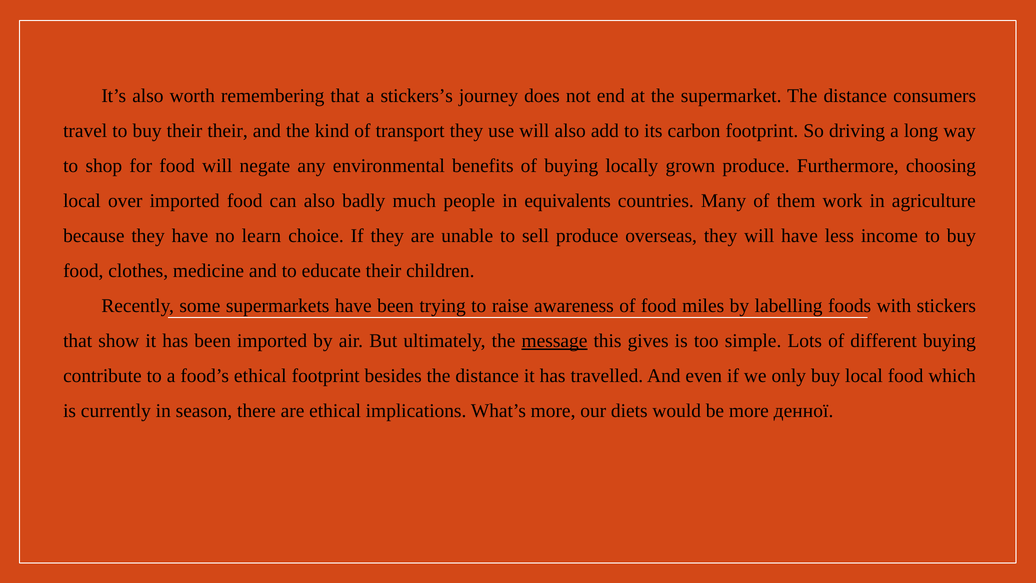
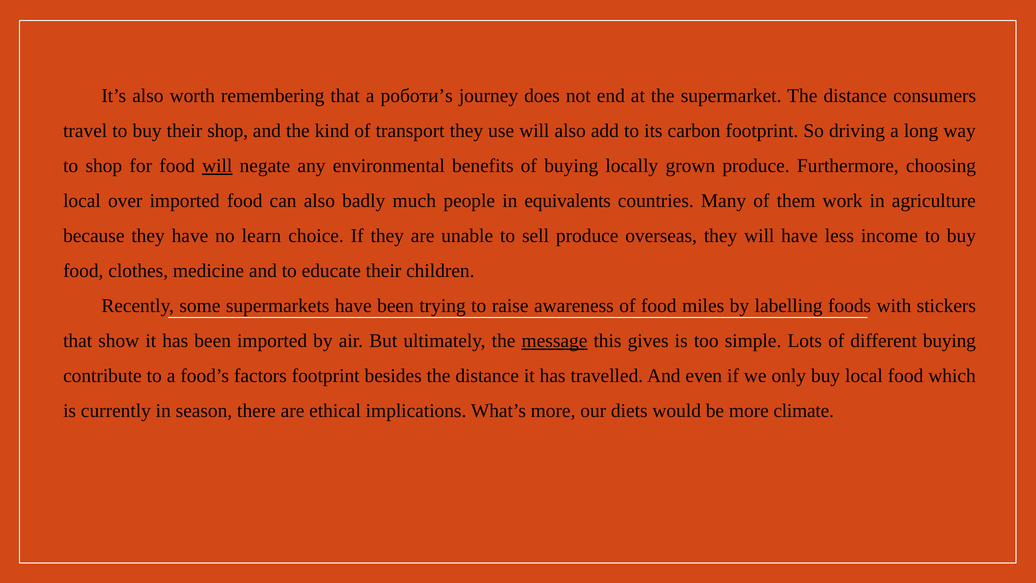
stickers’s: stickers’s -> роботи’s (417, 96)
their their: their -> shop (228, 131)
will underline: none -> present (217, 166)
food’s ethical: ethical -> factors (260, 376)
денної: денної -> climate (804, 411)
